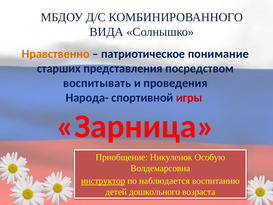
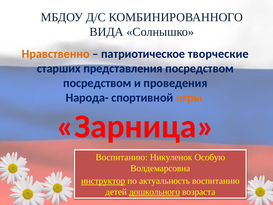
понимание: понимание -> творческие (218, 54)
воспитывать: воспитывать -> посредством (97, 83)
игры colour: red -> orange (189, 98)
Приобщение: Приобщение -> Воспитанию (122, 157)
наблюдается: наблюдается -> актуальность (165, 181)
дошкольного underline: none -> present (155, 192)
